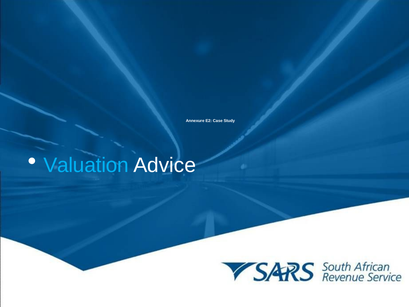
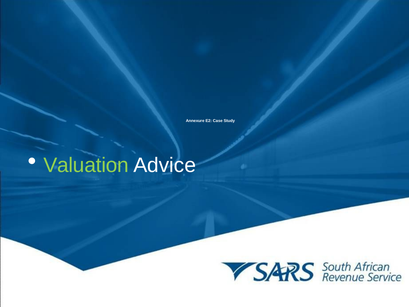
Valuation colour: light blue -> light green (86, 165)
